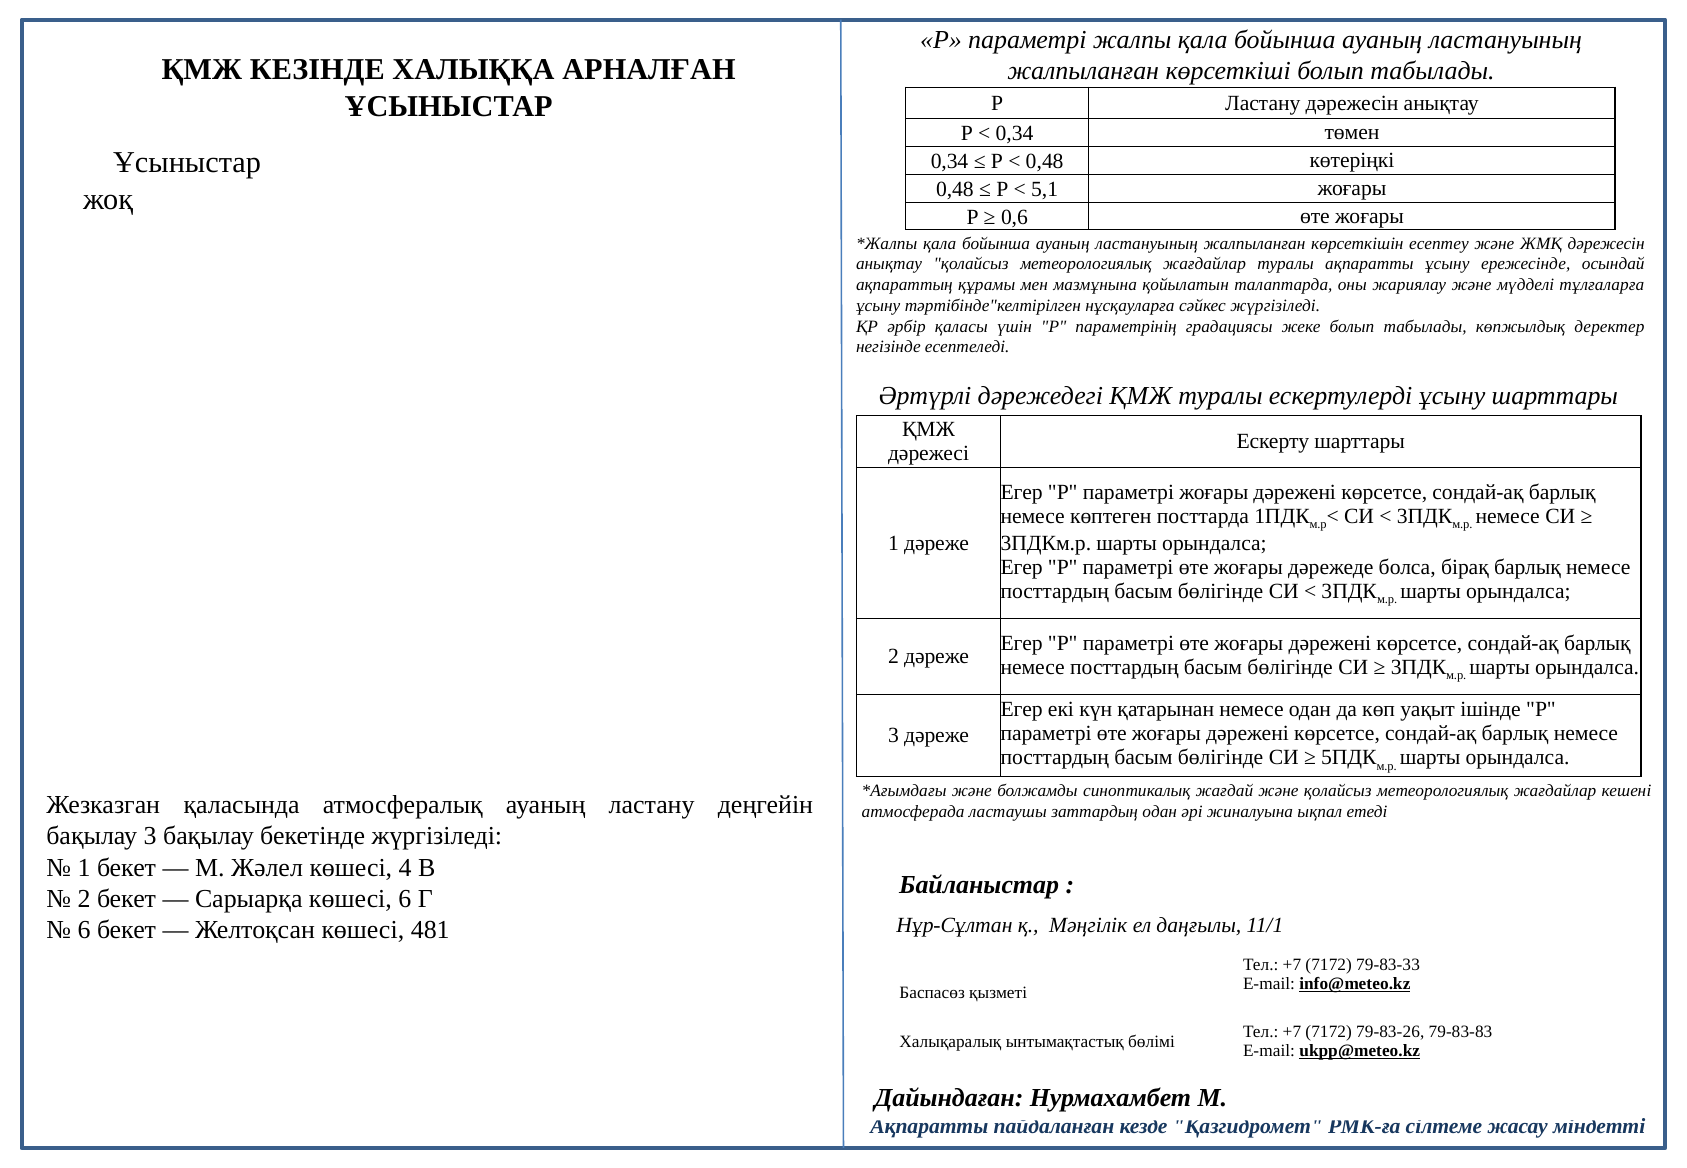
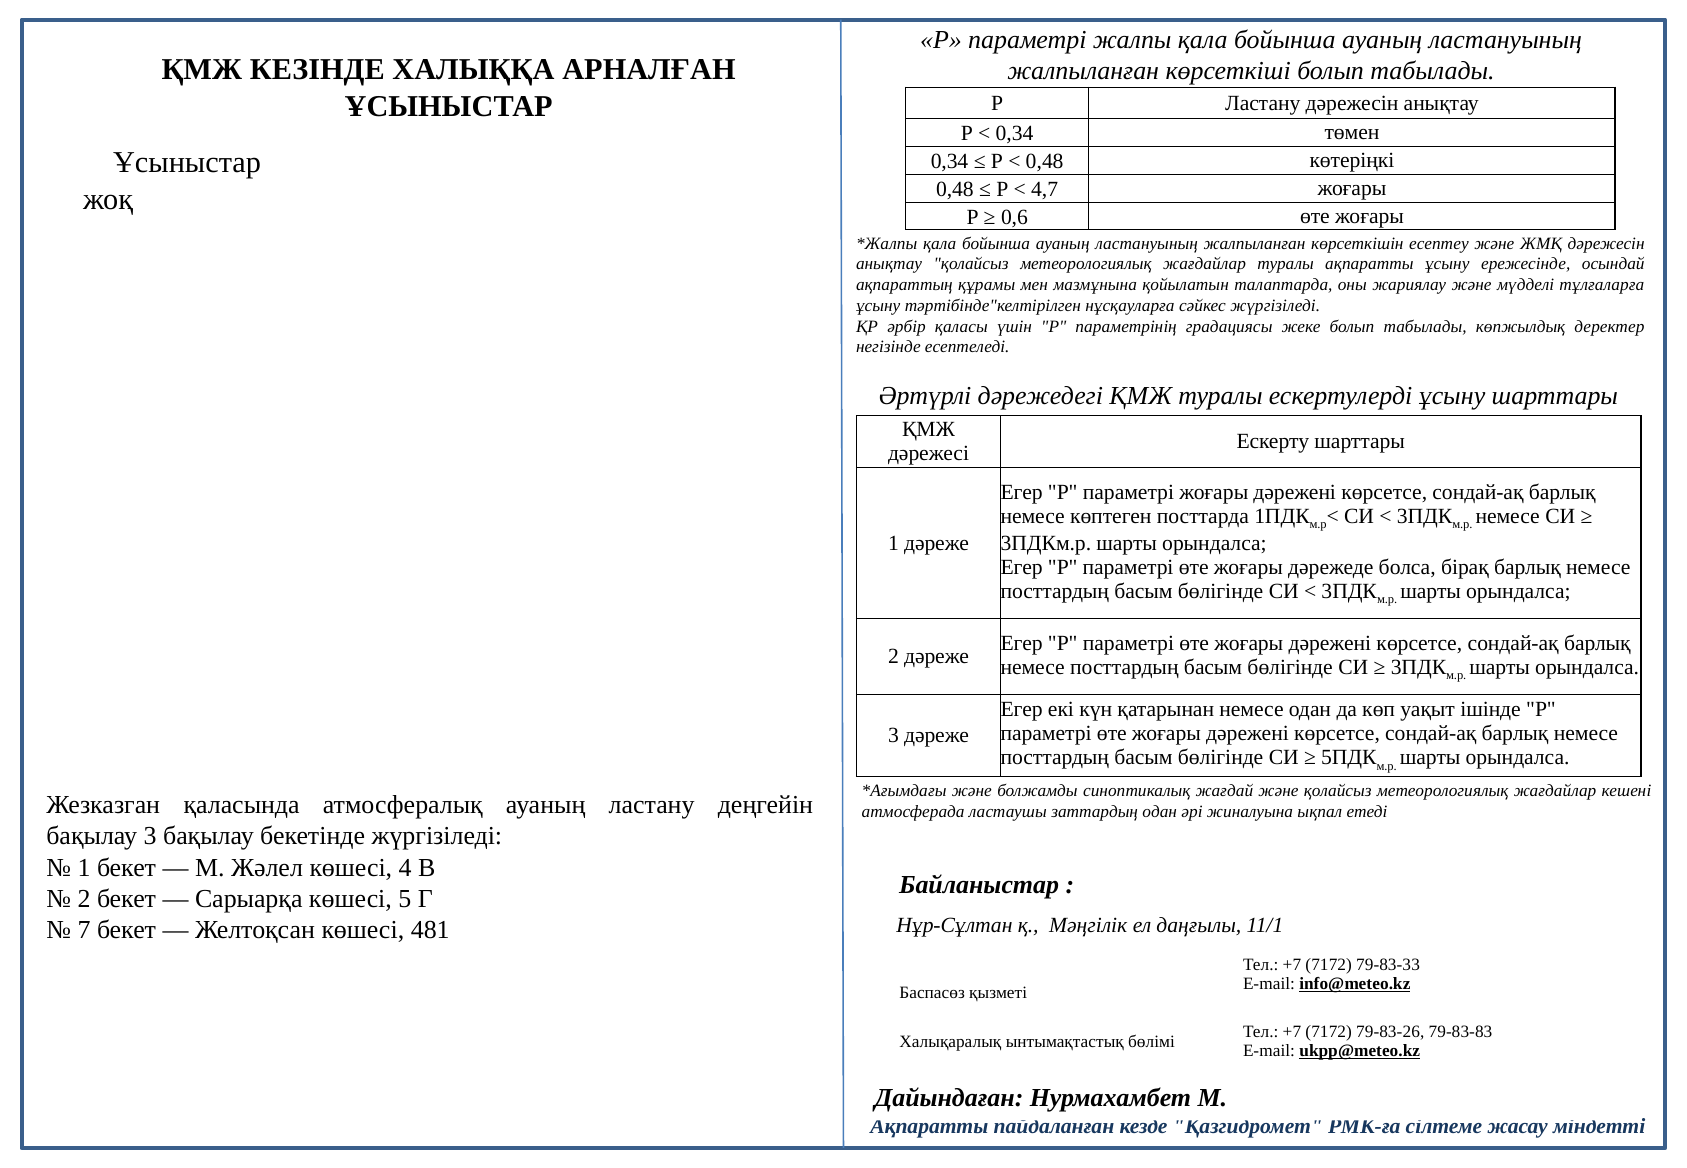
5,1: 5,1 -> 4,7 (1045, 189)
көшесі 6: 6 -> 5 (405, 899)
6: 6 -> 7 (84, 930)
